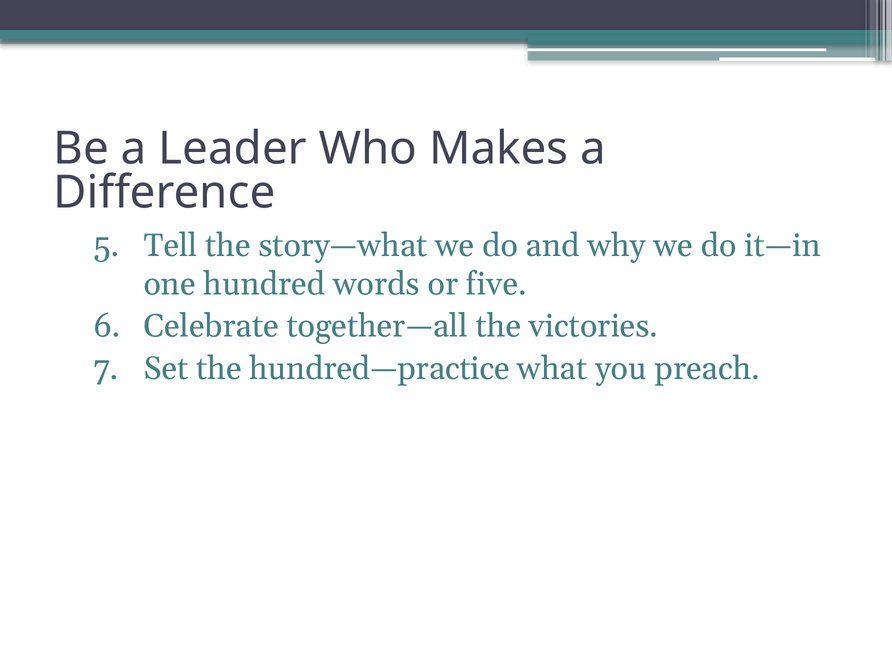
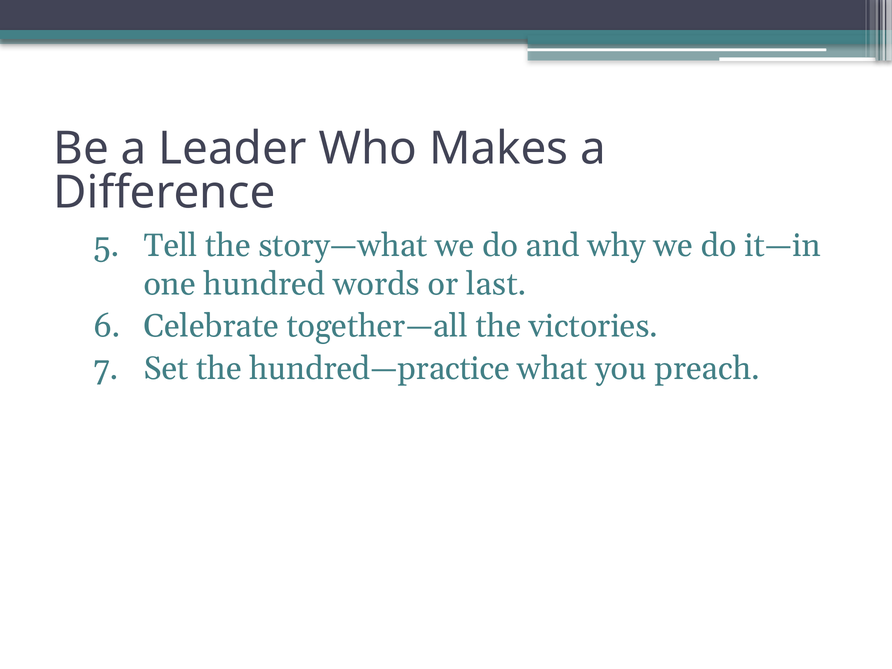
five: five -> last (496, 284)
